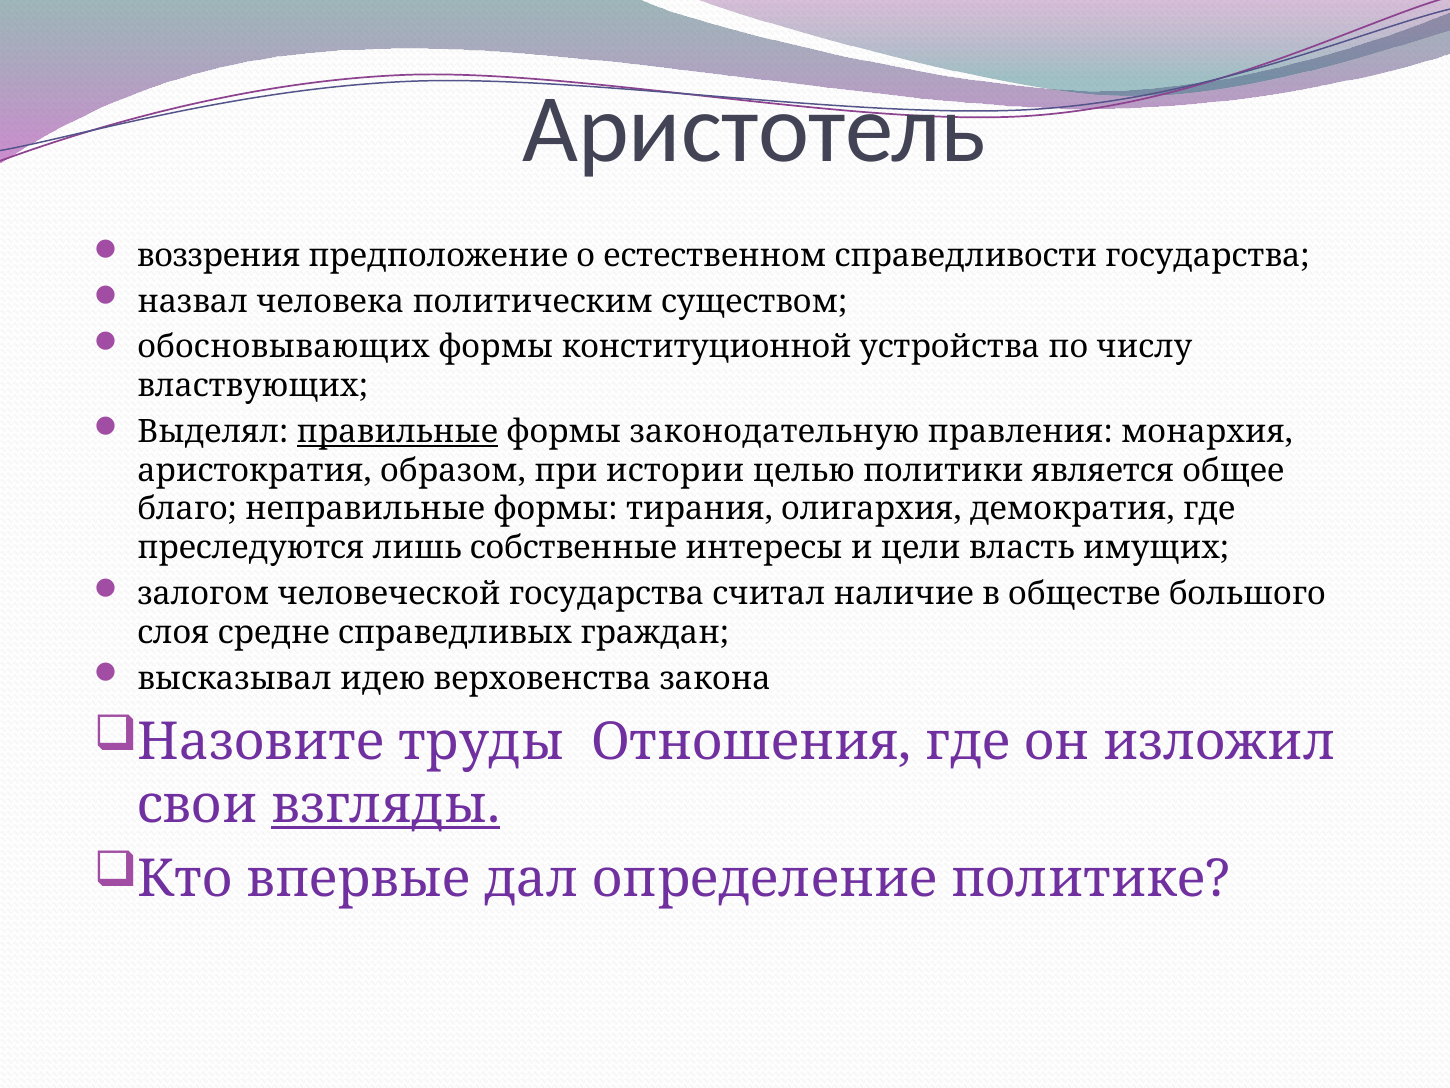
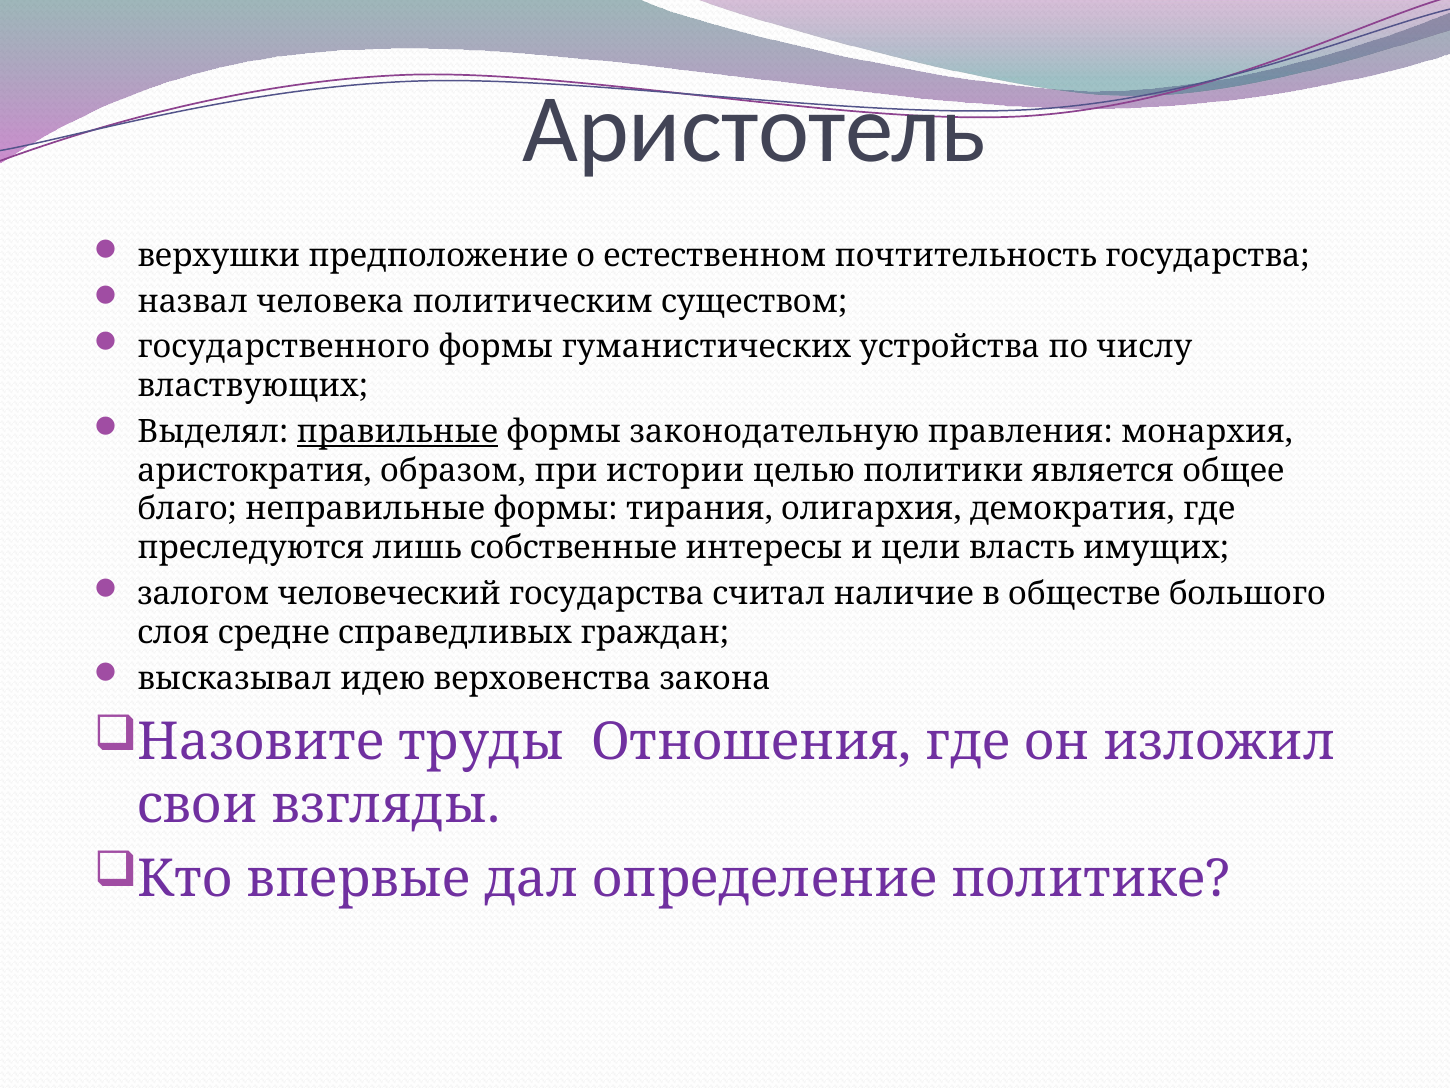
воззрения: воззрения -> верхушки (219, 255)
справедливости: справедливости -> почтительность (966, 255)
обосновывающих: обосновывающих -> государственного (284, 347)
конституционной: конституционной -> гуманистических (706, 347)
человеческой: человеческой -> человеческий (389, 594)
взгляды underline: present -> none (386, 804)
